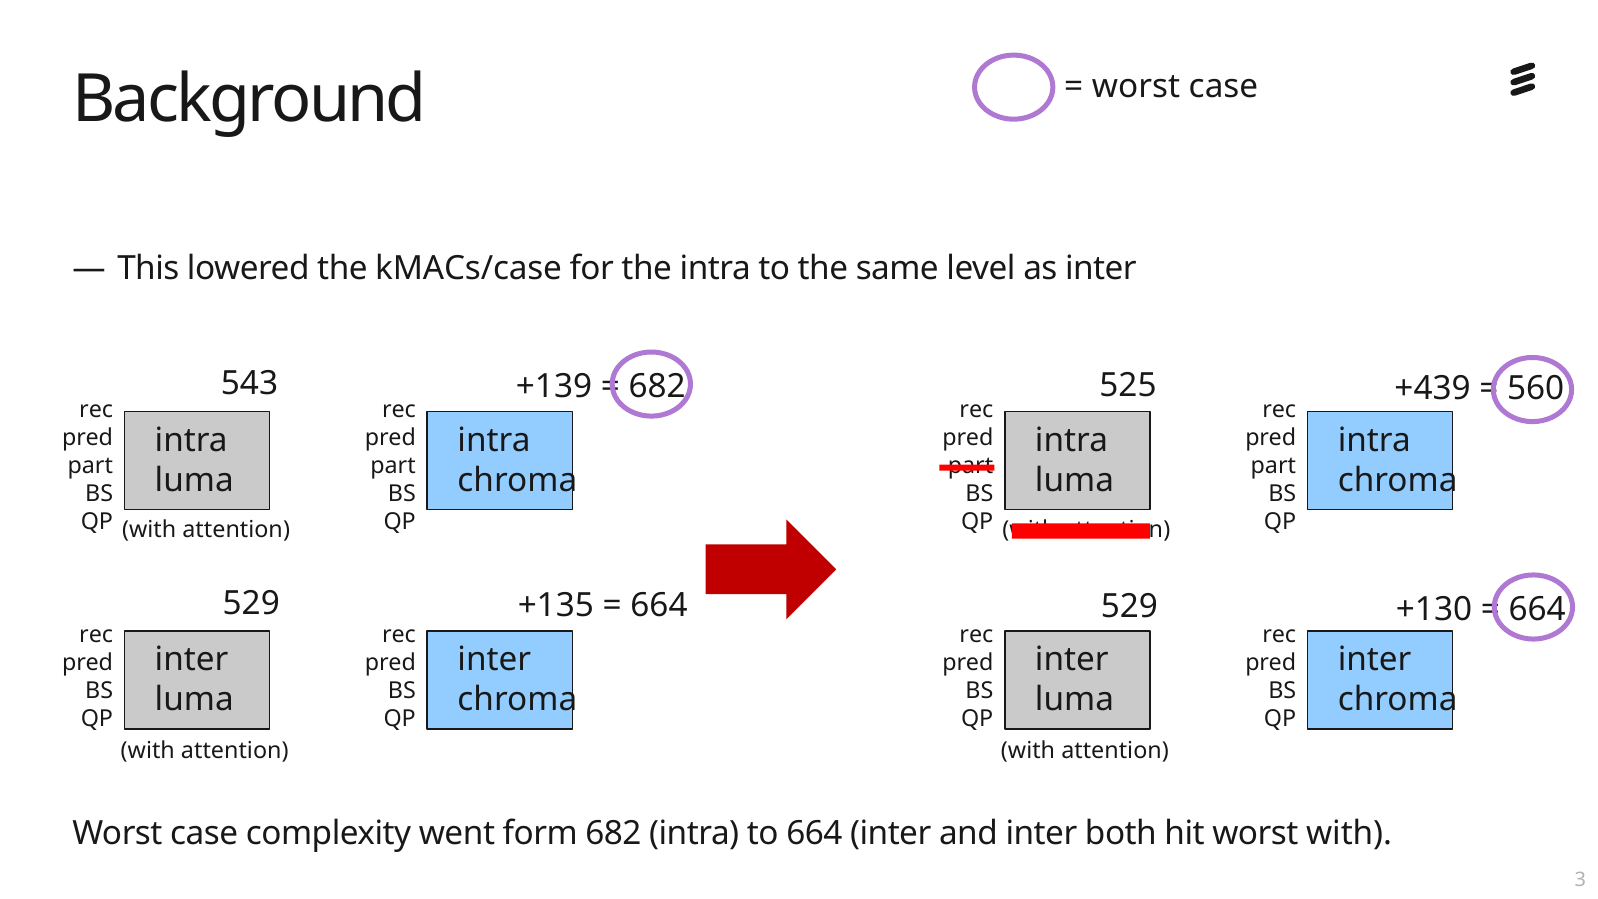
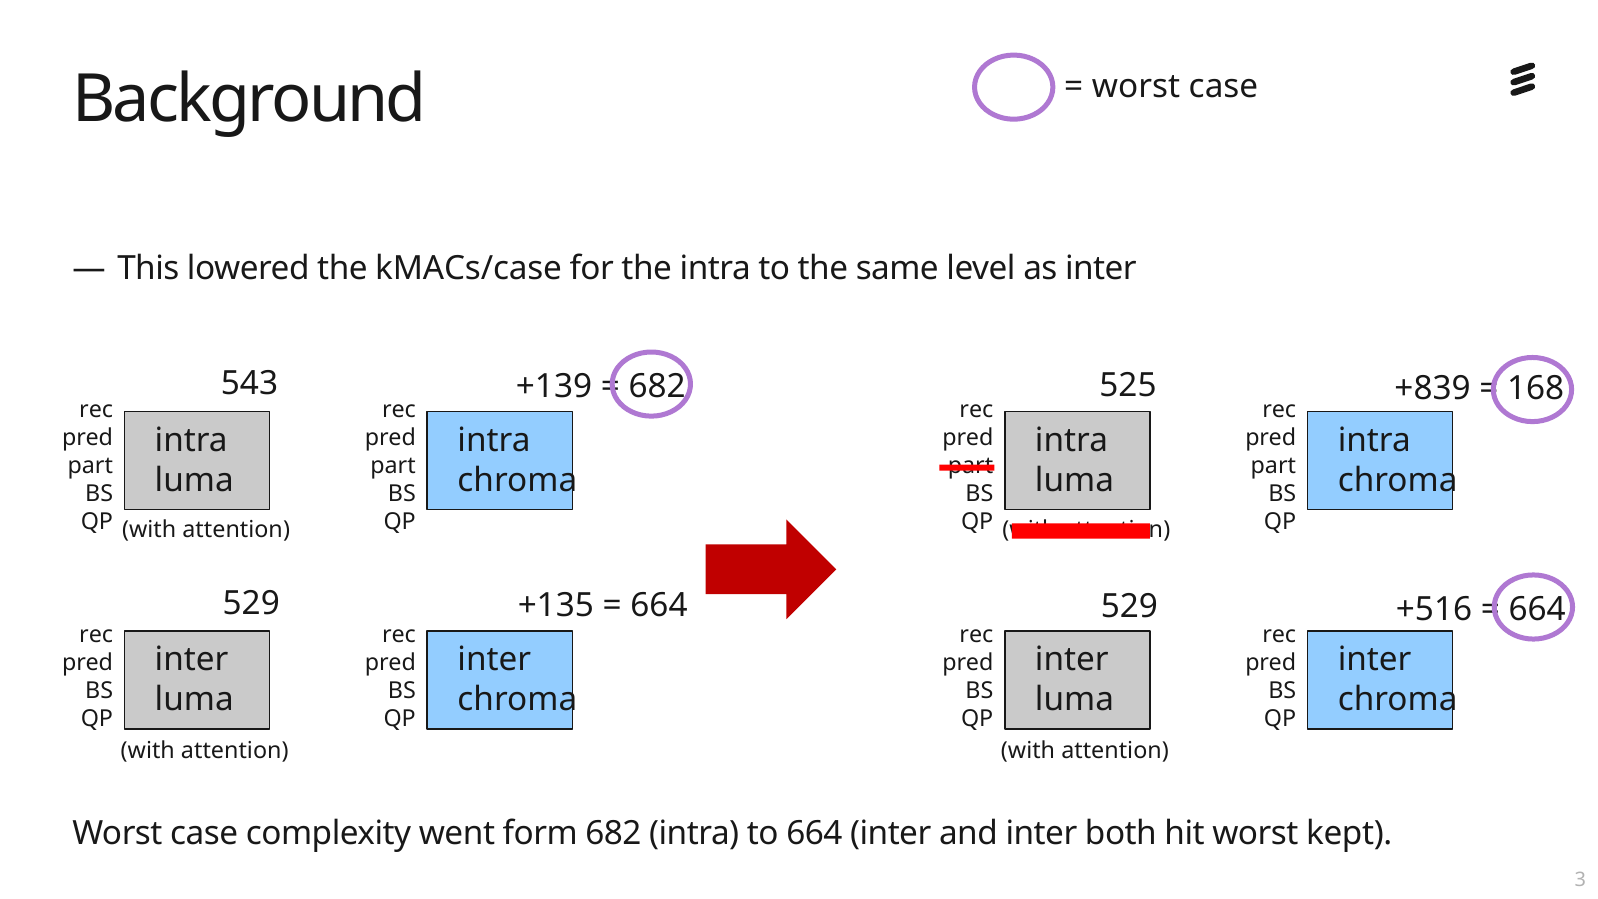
+439: +439 -> +839 (1433, 389)
560: 560 -> 168 (1536, 389)
+130: +130 -> +516 (1434, 609)
worst with: with -> kept (1349, 833)
